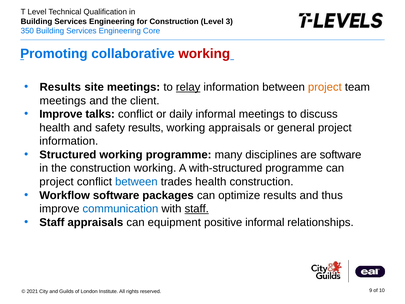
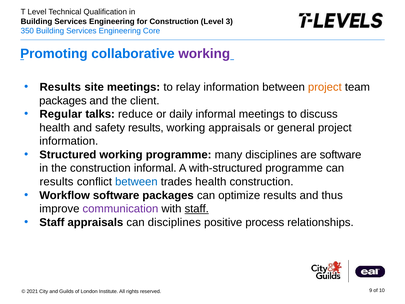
working colour: red -> purple (204, 54)
relay underline: present -> none (188, 87)
meetings: meetings -> packages (63, 101)
Improve: Improve -> Regular (61, 114)
talks conflict: conflict -> reduce (136, 114)
construction working: working -> informal (155, 168)
project: project -> results (57, 182)
communication colour: blue -> purple (120, 209)
can equipment: equipment -> disciplines (174, 222)
positive informal: informal -> process (265, 222)
